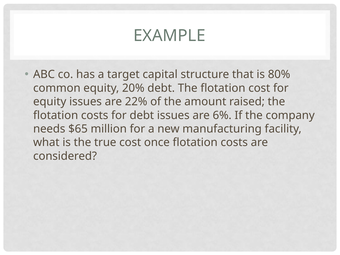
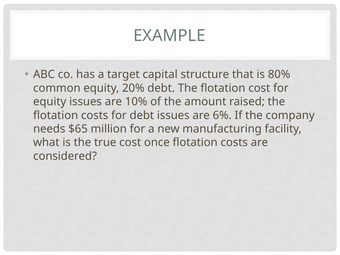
22%: 22% -> 10% (136, 102)
